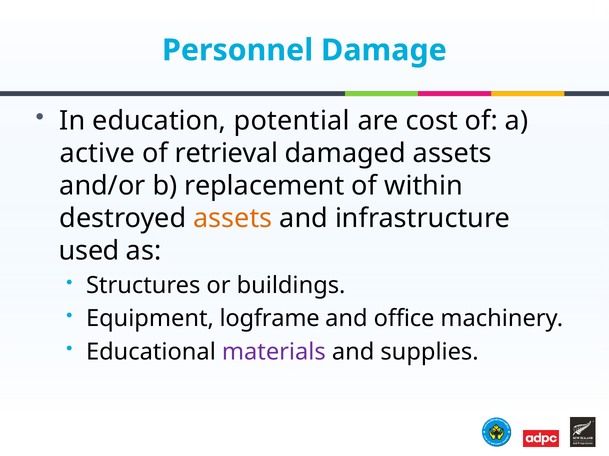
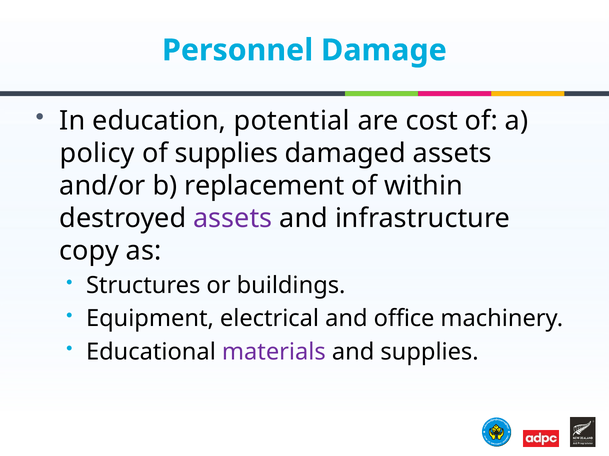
active: active -> policy (97, 154)
of retrieval: retrieval -> supplies (227, 154)
assets colour: orange -> purple (233, 219)
used: used -> copy (89, 251)
logframe: logframe -> electrical (270, 319)
